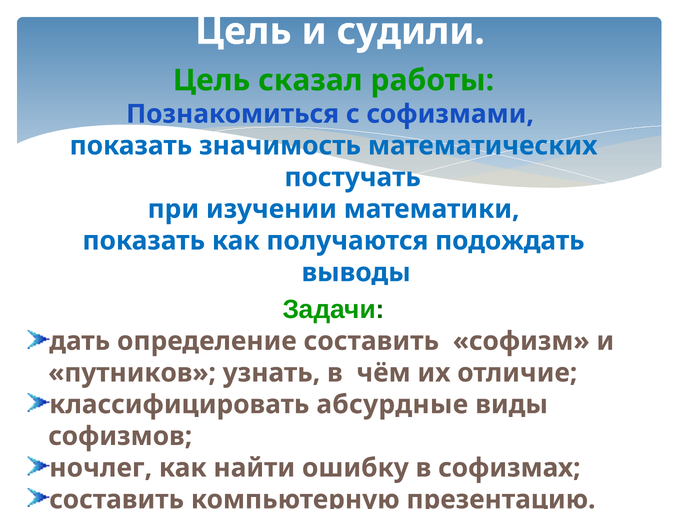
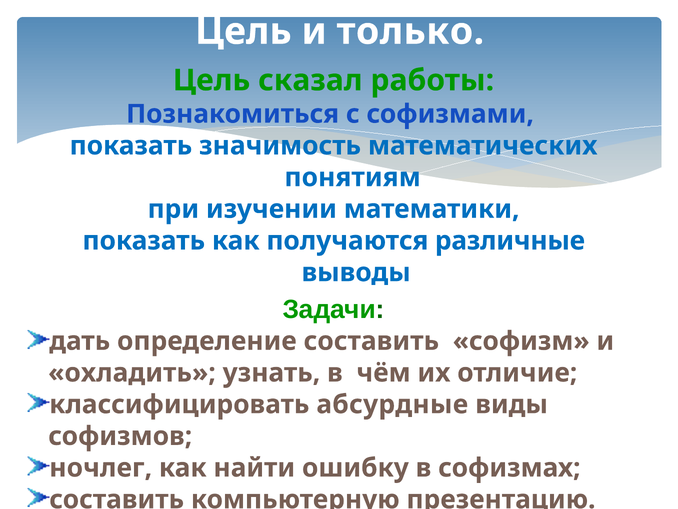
судили: судили -> только (410, 31)
постучать: постучать -> понятиям (353, 177)
подождать: подождать -> различные (510, 241)
путников: путников -> охладить (132, 372)
